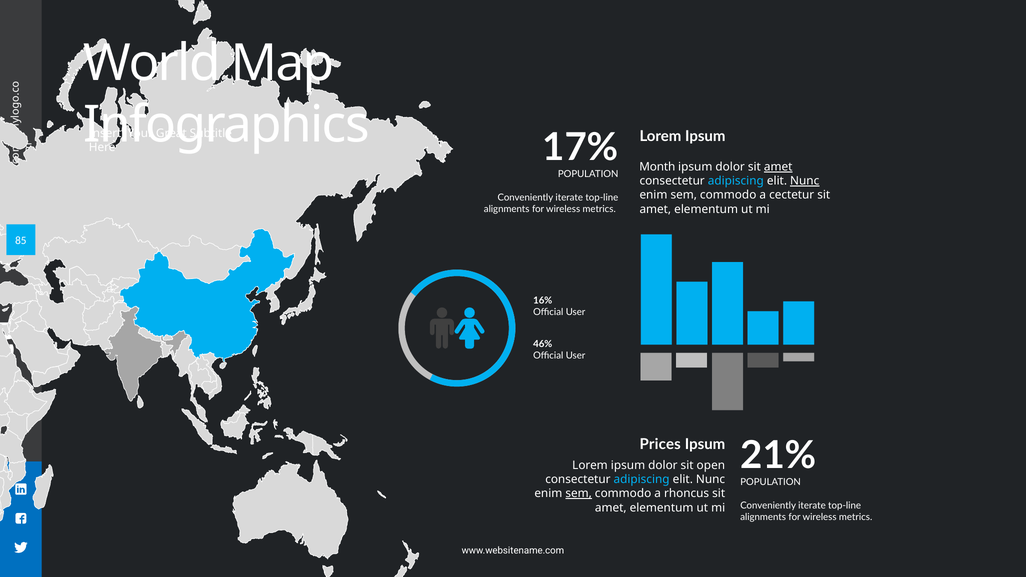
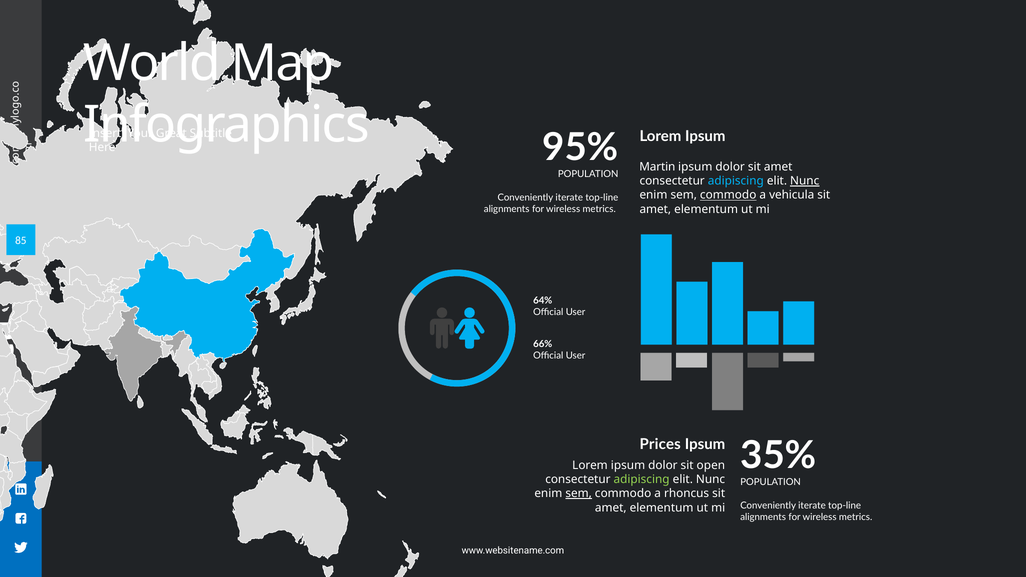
17%: 17% -> 95% (580, 147)
Month: Month -> Martin (657, 167)
amet underline: present -> none (778, 167)
commodo underline: none -> present (728, 195)
cectetur: cectetur -> vehicula (792, 195)
16%: 16% -> 64% (543, 301)
46%: 46% -> 66% (543, 344)
21%: 21% -> 35% (778, 455)
adipiscing colour: light blue -> light green (642, 480)
